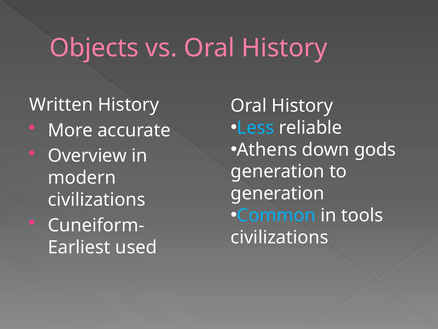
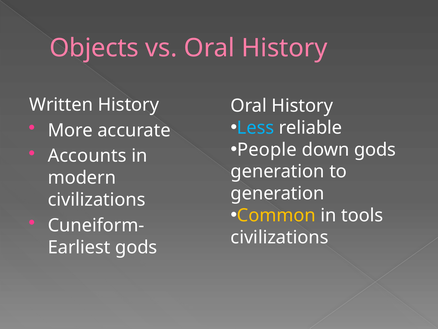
Athens: Athens -> People (267, 149)
Overview: Overview -> Accounts (87, 156)
Common colour: light blue -> yellow (276, 215)
used: used -> gods (136, 247)
